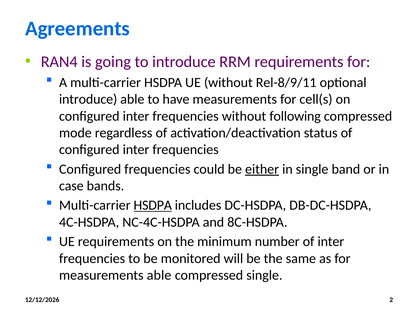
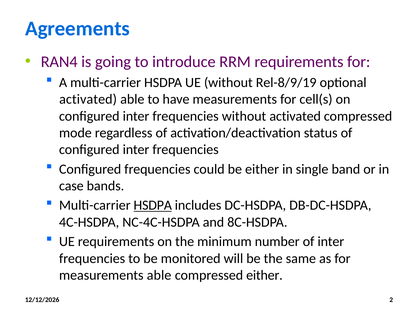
Rel-8/9/11: Rel-8/9/11 -> Rel-8/9/19 (286, 82)
introduce: introduce -> activated (88, 99)
without following: following -> activated (295, 116)
either underline: present -> none (262, 169)
compressed single: single -> either (264, 275)
